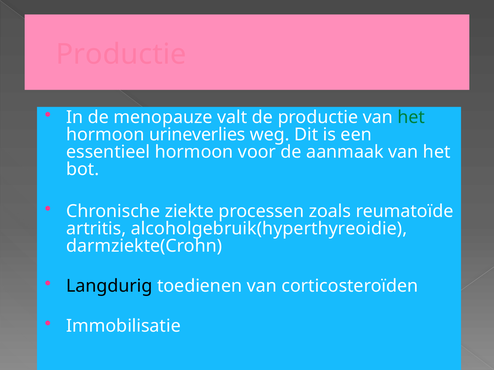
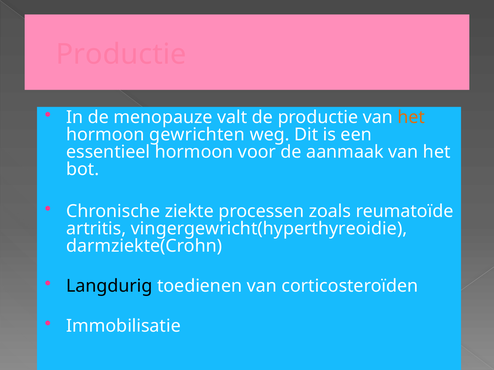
het colour: green -> orange (411, 117)
urineverlies: urineverlies -> gewrichten (197, 135)
alcoholgebruik(hyperthyreoidie: alcoholgebruik(hyperthyreoidie -> vingergewricht(hyperthyreoidie (269, 229)
